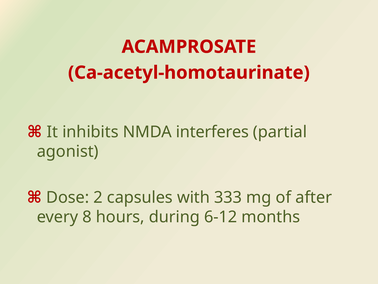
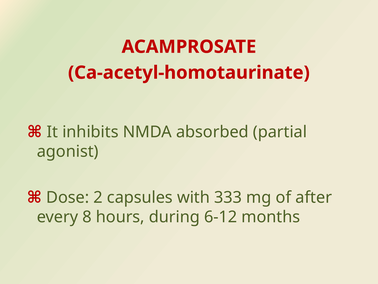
interferes: interferes -> absorbed (212, 132)
